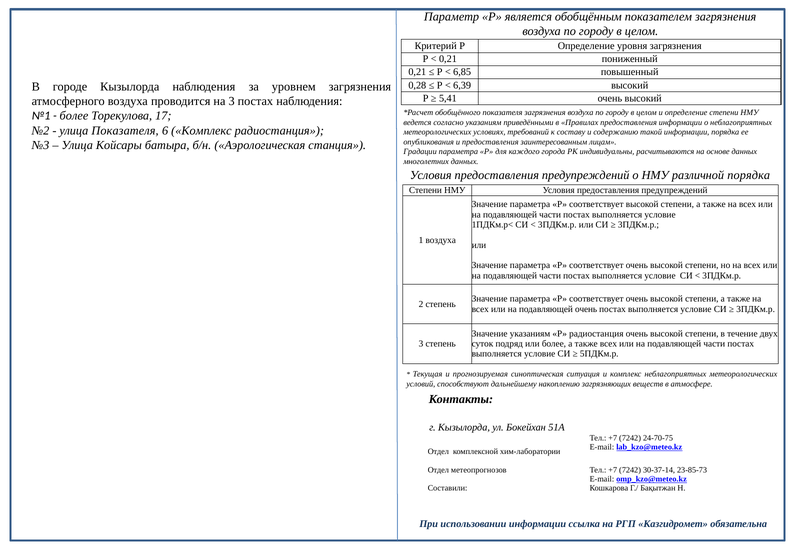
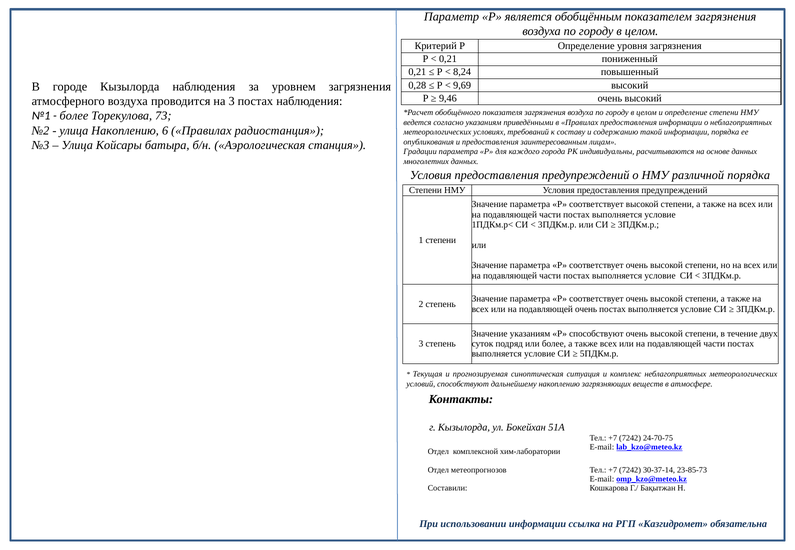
6,85: 6,85 -> 8,24 (462, 72)
6,39: 6,39 -> 9,69 (462, 85)
5,41: 5,41 -> 9,46 (448, 98)
17: 17 -> 73 (163, 116)
улица Показателя: Показателя -> Накоплению (125, 131)
6 Комплекс: Комплекс -> Правилах (201, 131)
1 воздуха: воздуха -> степени (441, 240)
Р радиостанция: радиостанция -> способствуют (596, 334)
